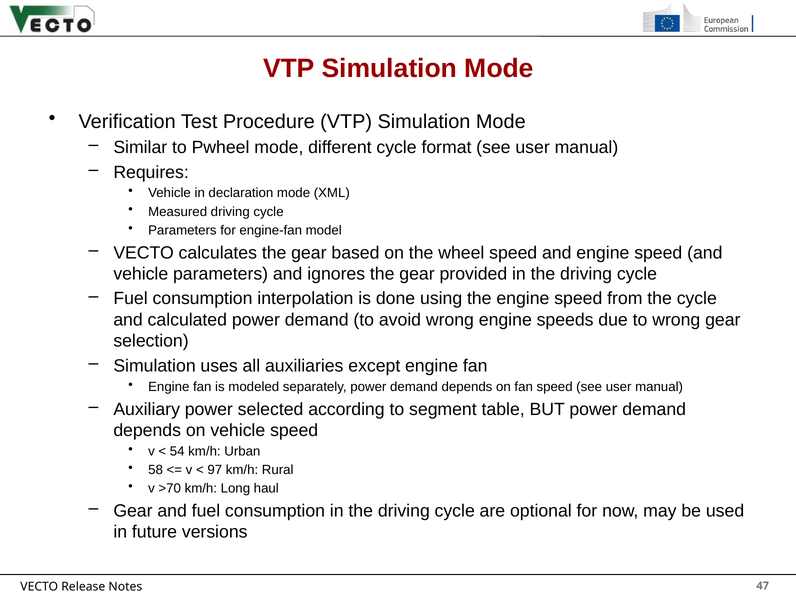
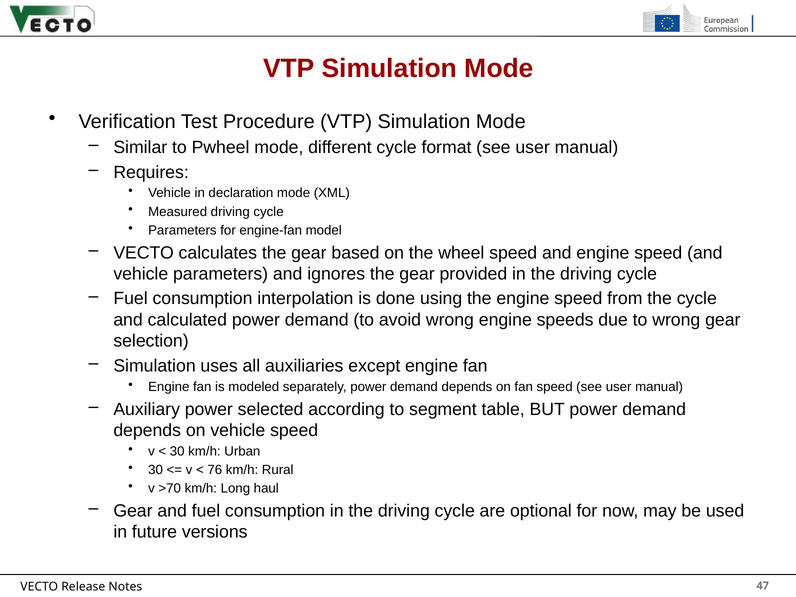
54: 54 -> 30 (177, 451)
58: 58 -> 30 (156, 470)
97: 97 -> 76 (215, 470)
